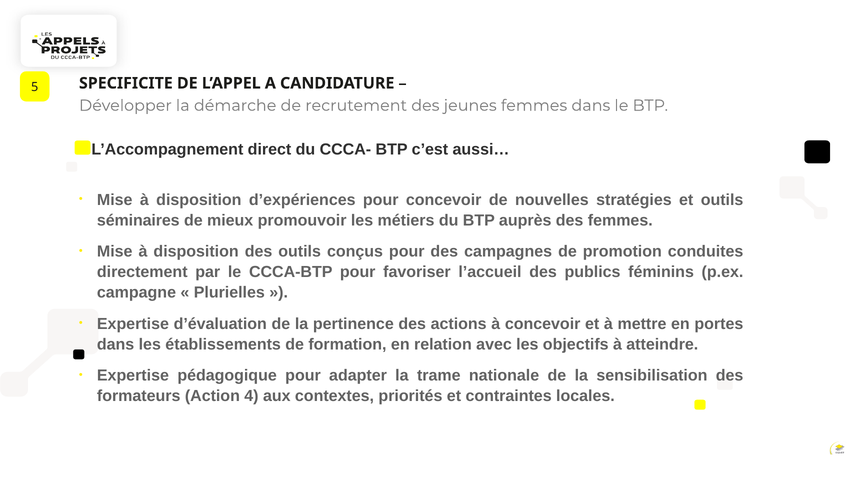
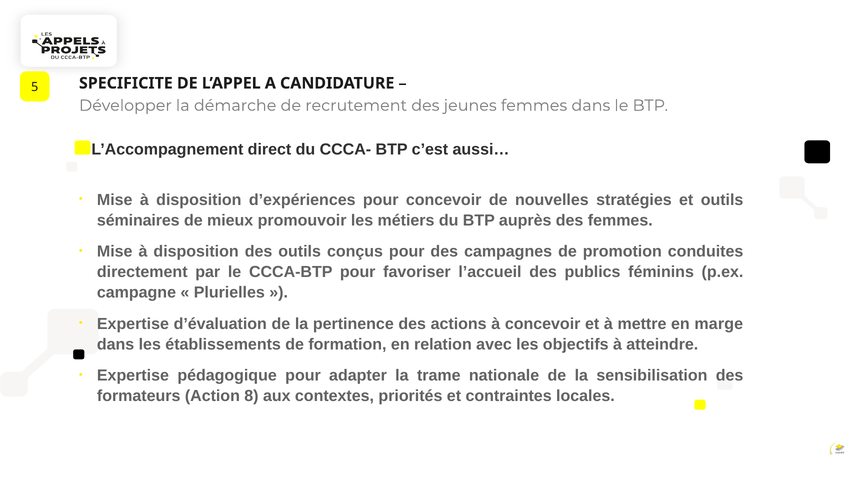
portes: portes -> marge (719, 324)
4: 4 -> 8 (251, 396)
